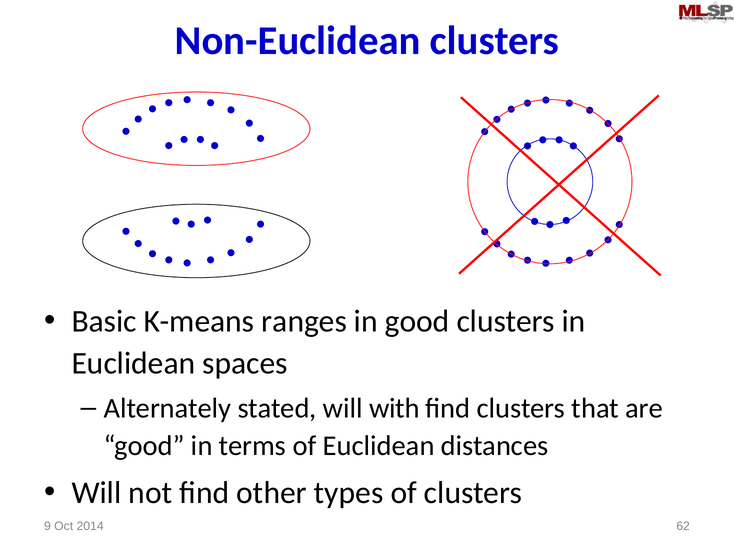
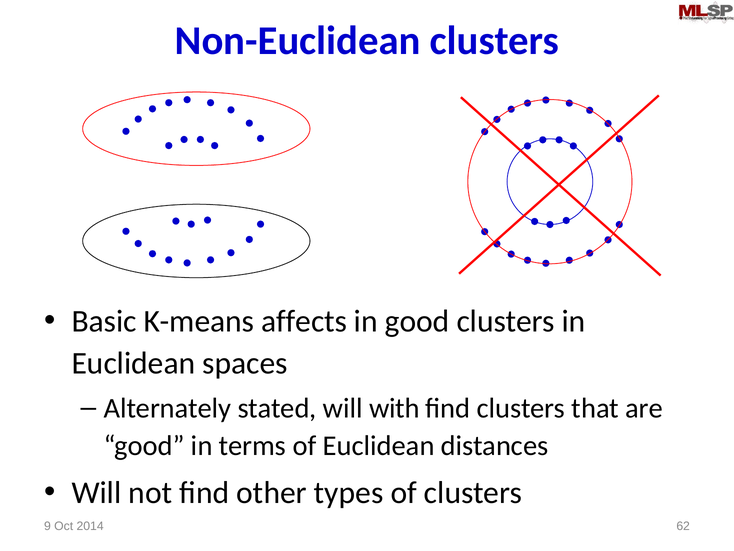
ranges: ranges -> affects (304, 321)
